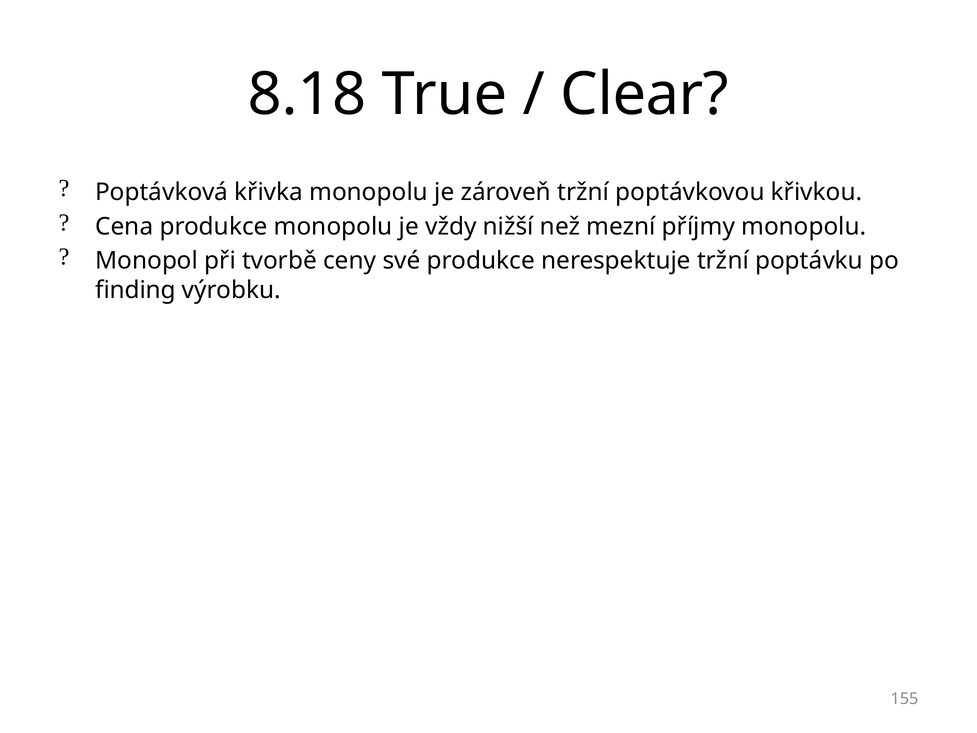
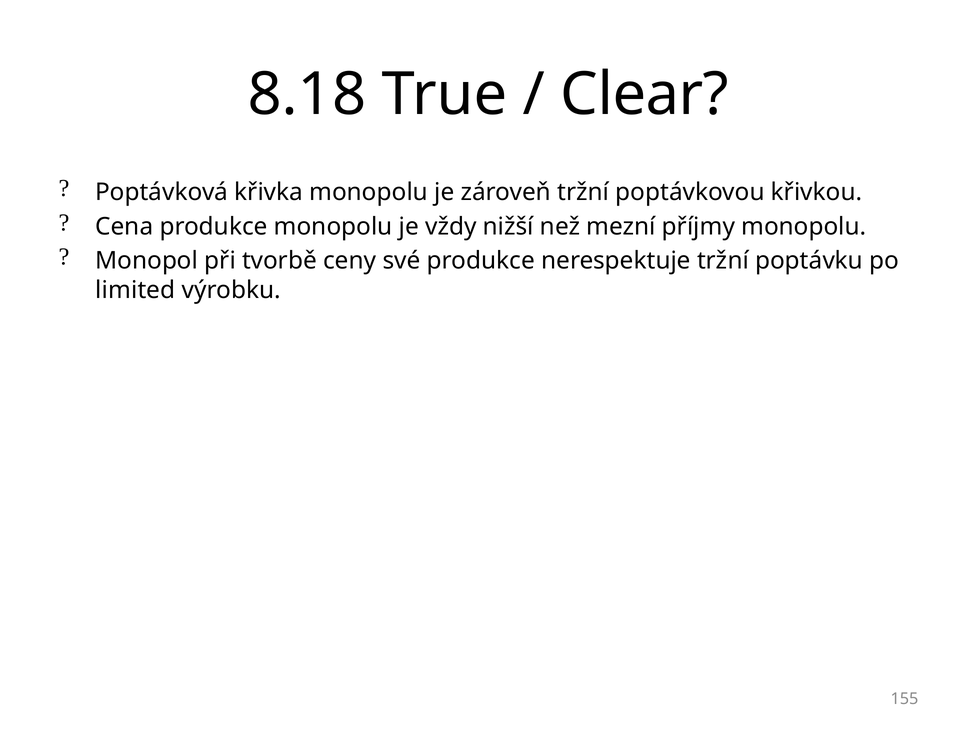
finding: finding -> limited (135, 290)
